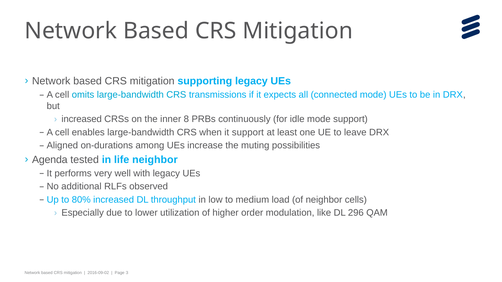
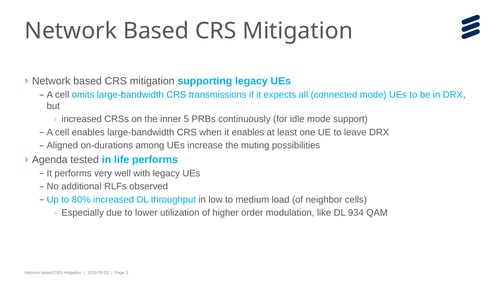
8: 8 -> 5 (186, 119)
it support: support -> enables (248, 133)
life neighbor: neighbor -> performs (155, 160)
296: 296 -> 934 (356, 213)
